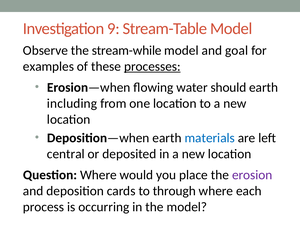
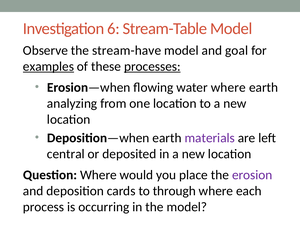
9: 9 -> 6 (114, 29)
stream-while: stream-while -> stream-have (127, 50)
examples underline: none -> present (48, 66)
water should: should -> where (228, 87)
including: including -> analyzing (72, 103)
materials colour: blue -> purple (210, 138)
